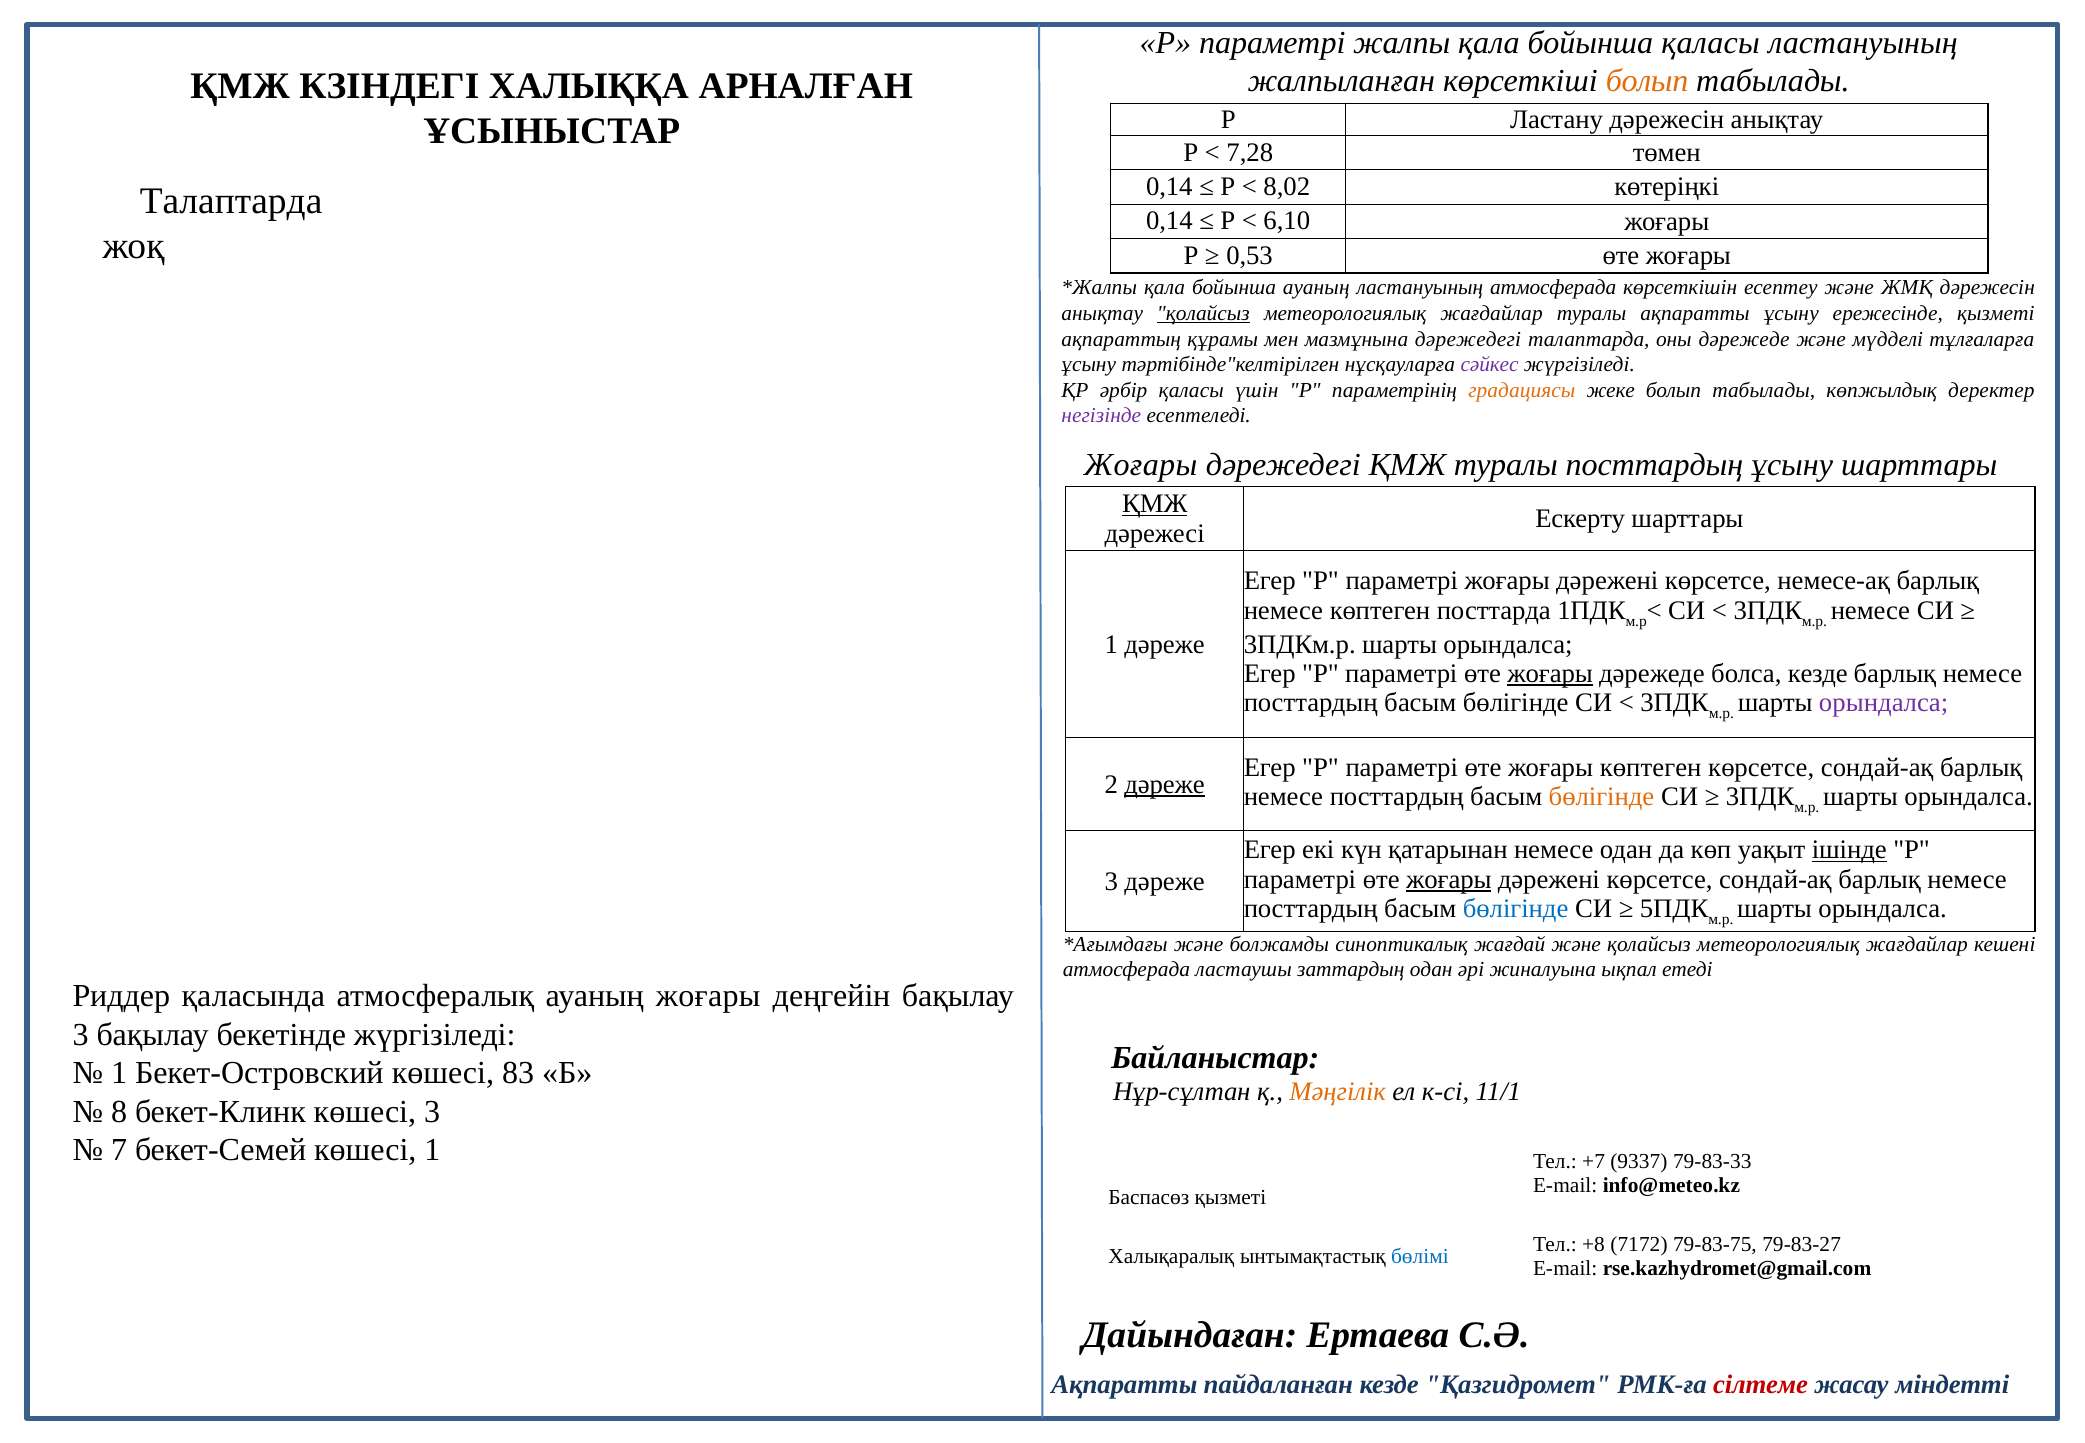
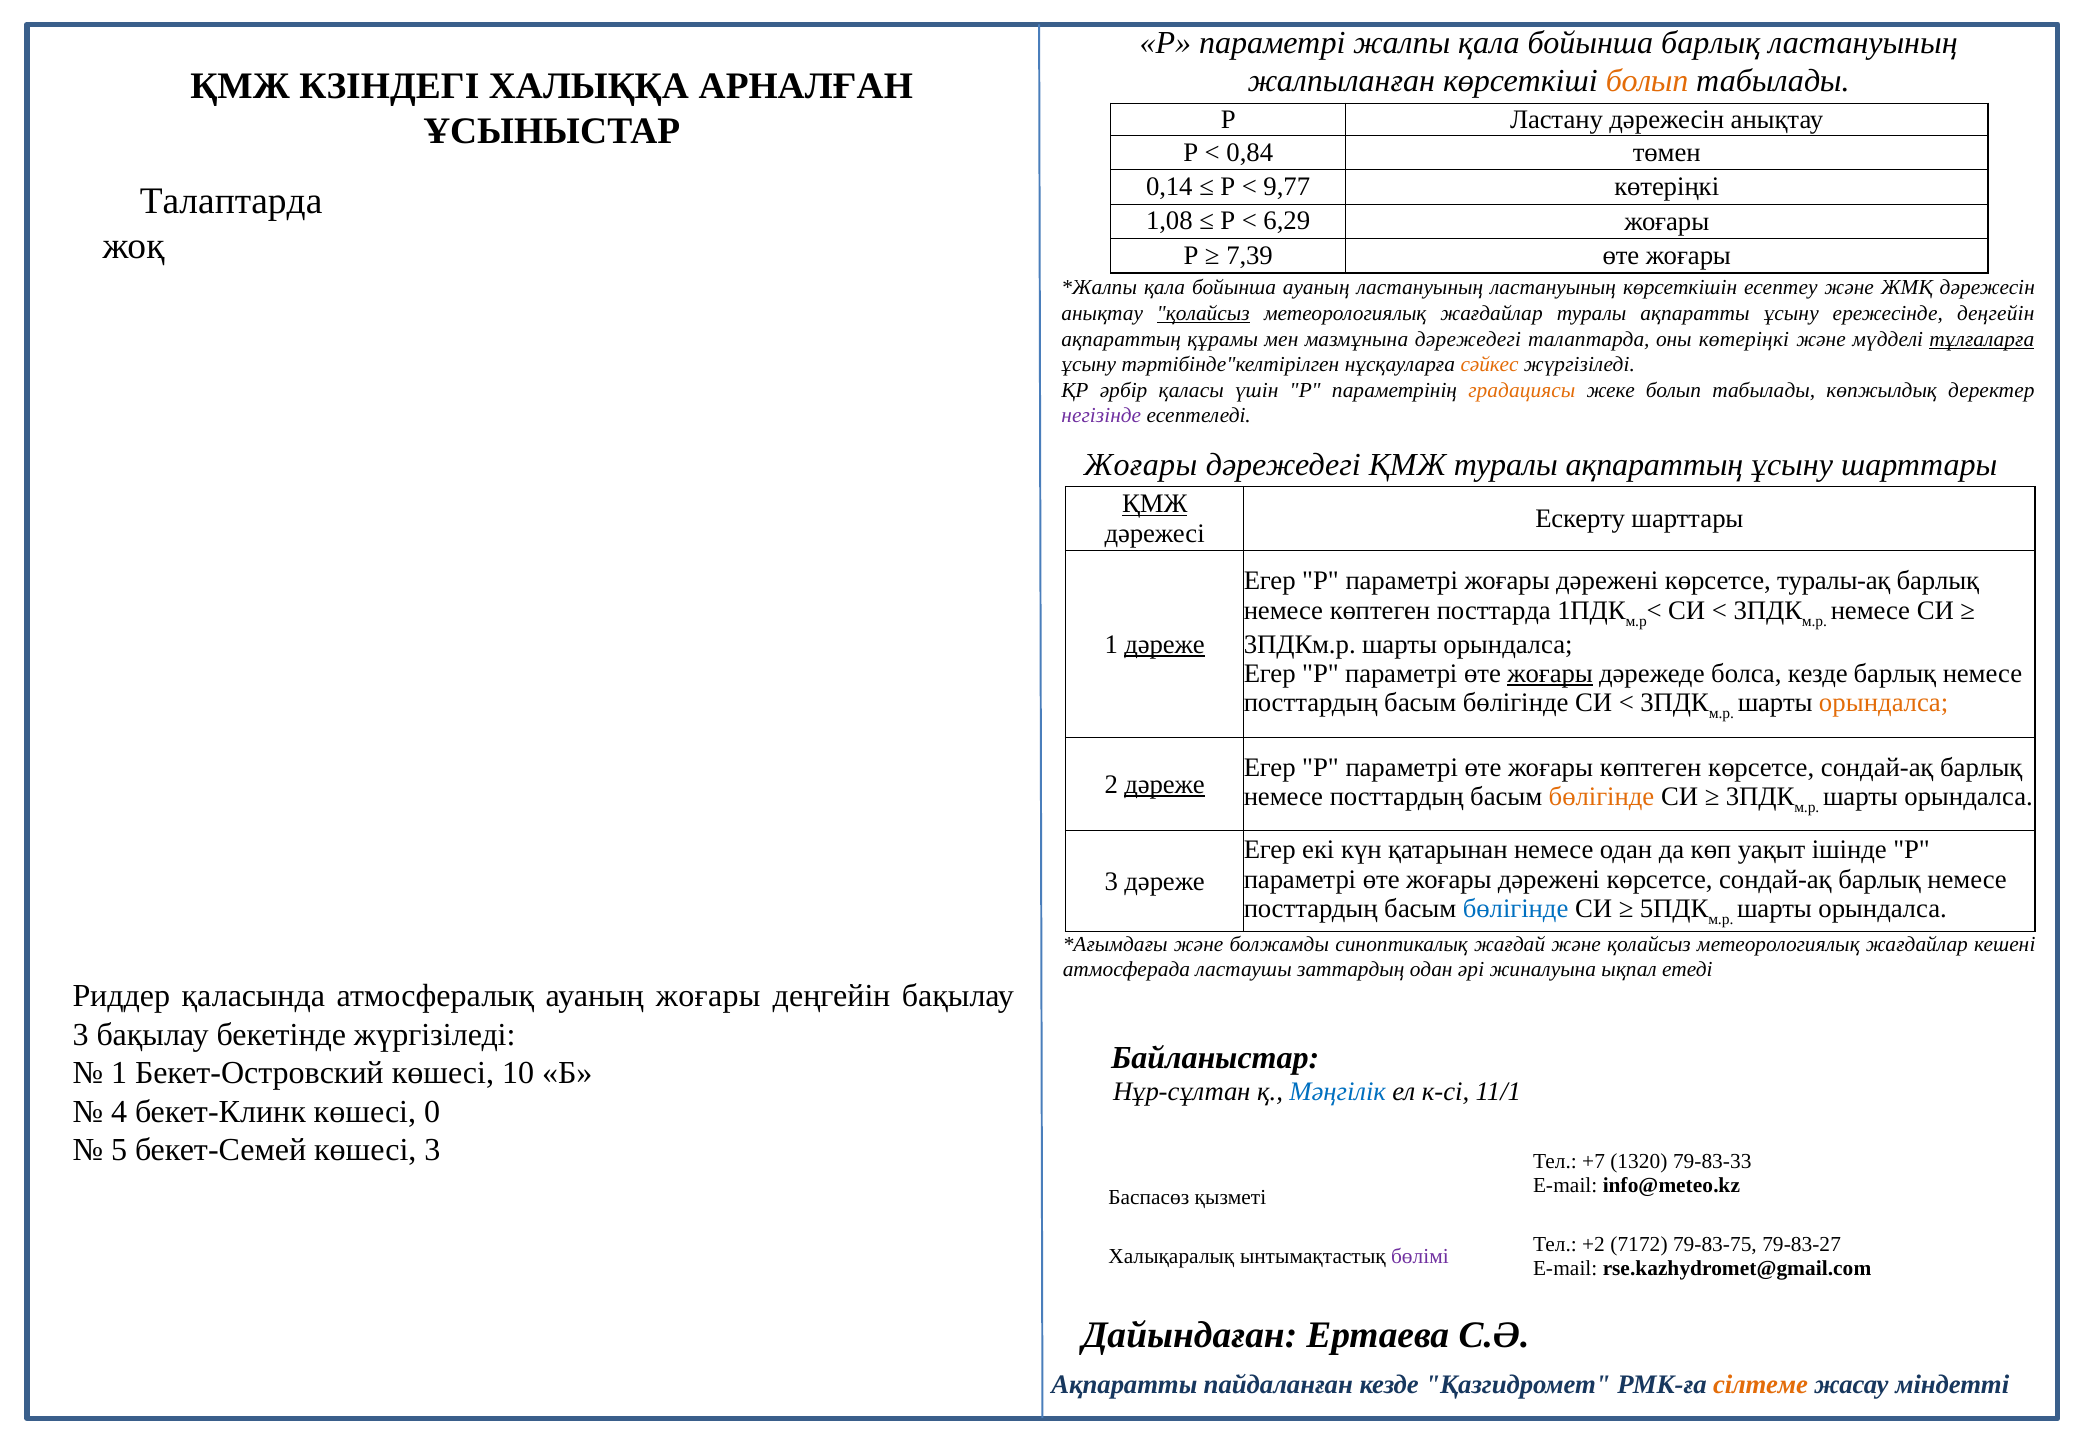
бойынша қаласы: қаласы -> барлық (1711, 43)
7,28: 7,28 -> 0,84 (1250, 152)
8,02: 8,02 -> 9,77 (1287, 187)
0,14: 0,14 -> 1,08 (1169, 221)
6,10: 6,10 -> 6,29 (1287, 221)
0,53: 0,53 -> 7,39 (1250, 256)
ластануының атмосферада: атмосферада -> ластануының (1553, 288)
ережесінде қызметі: қызметі -> деңгейін (1996, 313)
оны дәрежеде: дәрежеде -> көтеріңкі (1744, 339)
тұлғаларға underline: none -> present (1982, 339)
сәйкес colour: purple -> orange (1490, 365)
туралы посттардың: посттардың -> ақпараттың (1654, 465)
немесе-ақ: немесе-ақ -> туралы-ақ (1834, 581)
дәреже underline: none -> present (1165, 644)
орындалса colour: purple -> orange (1884, 703)
ішінде underline: present -> none (1849, 850)
жоғары underline: present -> none (1449, 880)
83: 83 -> 10 (518, 1073)
Мәңгілік colour: orange -> blue (1338, 1093)
8: 8 -> 4 (119, 1112)
көшесі 3: 3 -> 0 (432, 1112)
7: 7 -> 5 (119, 1150)
көшесі 1: 1 -> 3 (432, 1150)
9337: 9337 -> 1320 (1639, 1162)
+8: +8 -> +2 (1594, 1245)
бөлімі colour: blue -> purple (1420, 1257)
сілтеме colour: red -> orange (1761, 1385)
